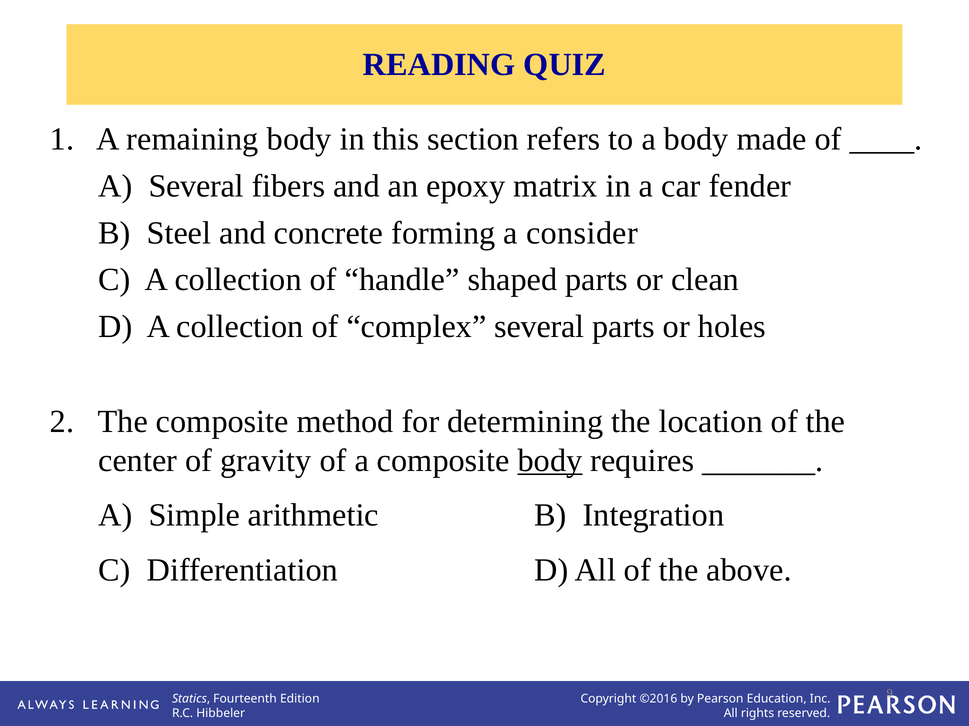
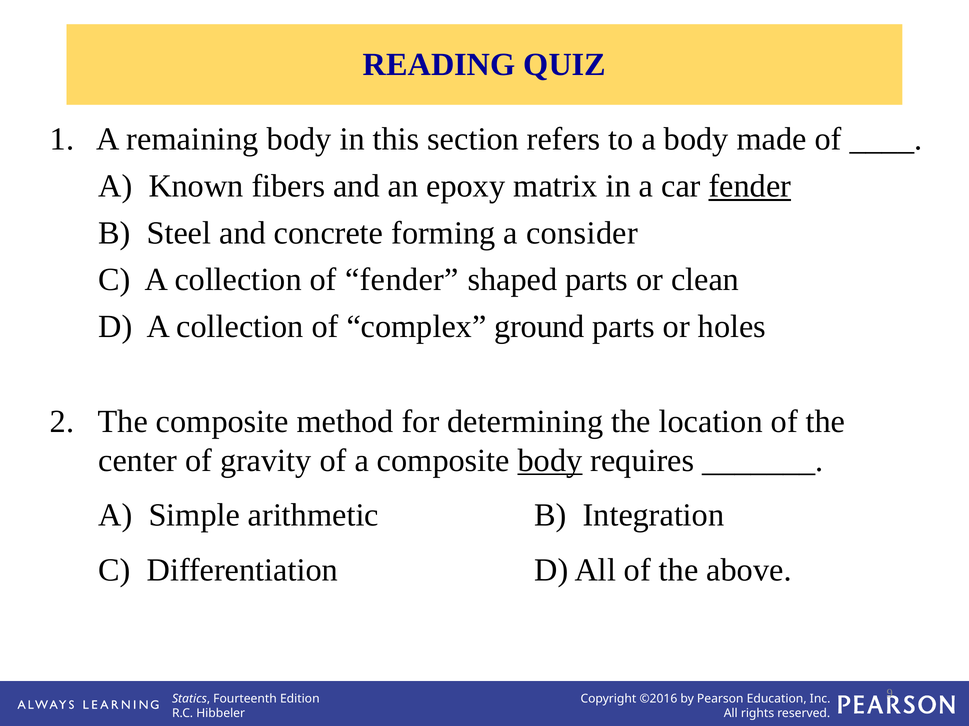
A Several: Several -> Known (196, 186)
fender underline: none -> present (750, 186)
of handle: handle -> fender (402, 280)
complex several: several -> ground (539, 327)
